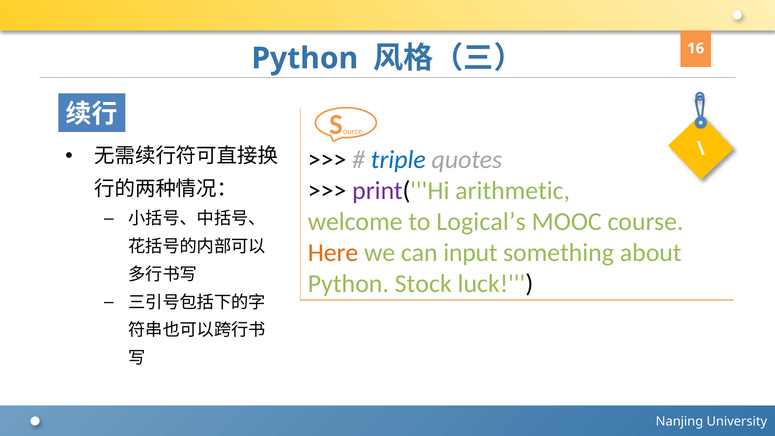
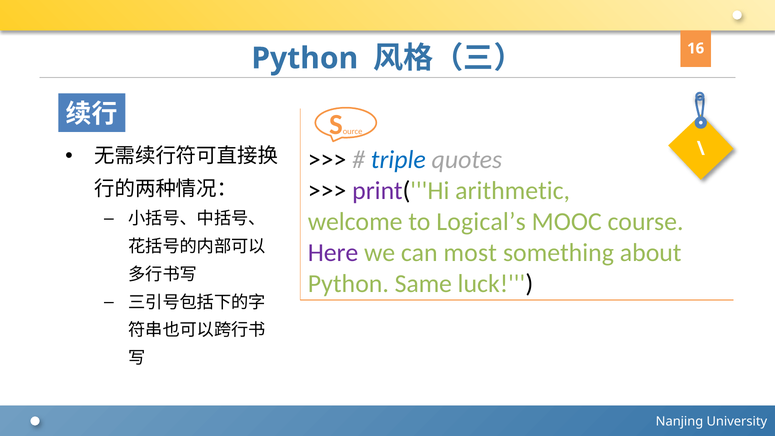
Here colour: orange -> purple (333, 253)
input: input -> most (470, 253)
Stock: Stock -> Same (423, 284)
